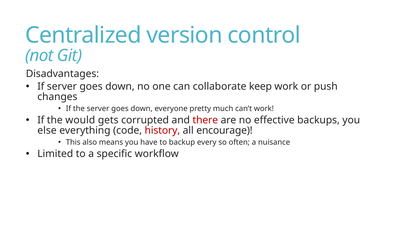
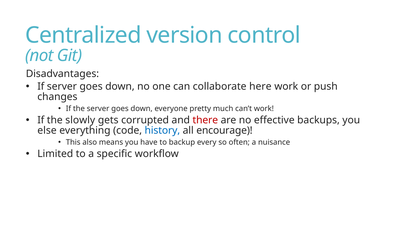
keep: keep -> here (260, 87)
would: would -> slowly (80, 121)
history colour: red -> blue (162, 131)
